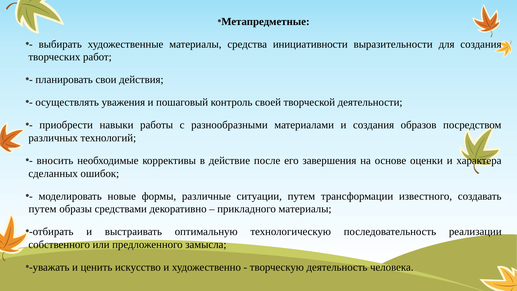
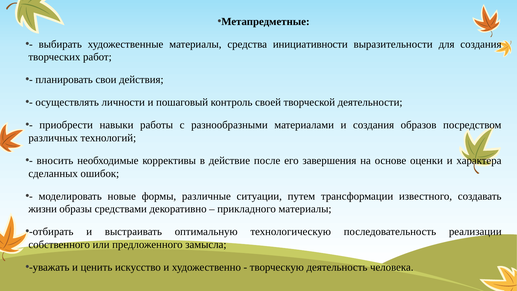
уважения: уважения -> личности (123, 102)
путем: путем -> жизни (43, 209)
